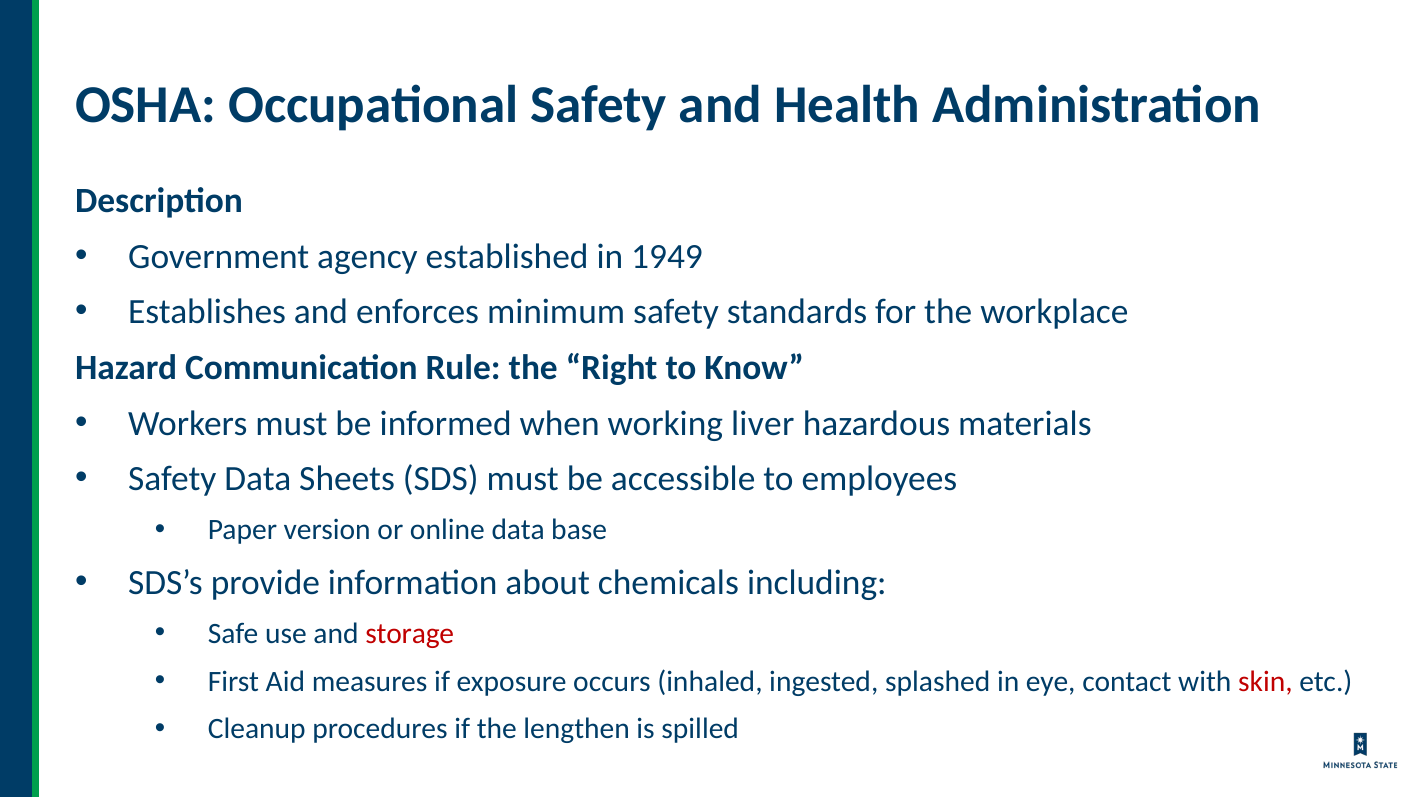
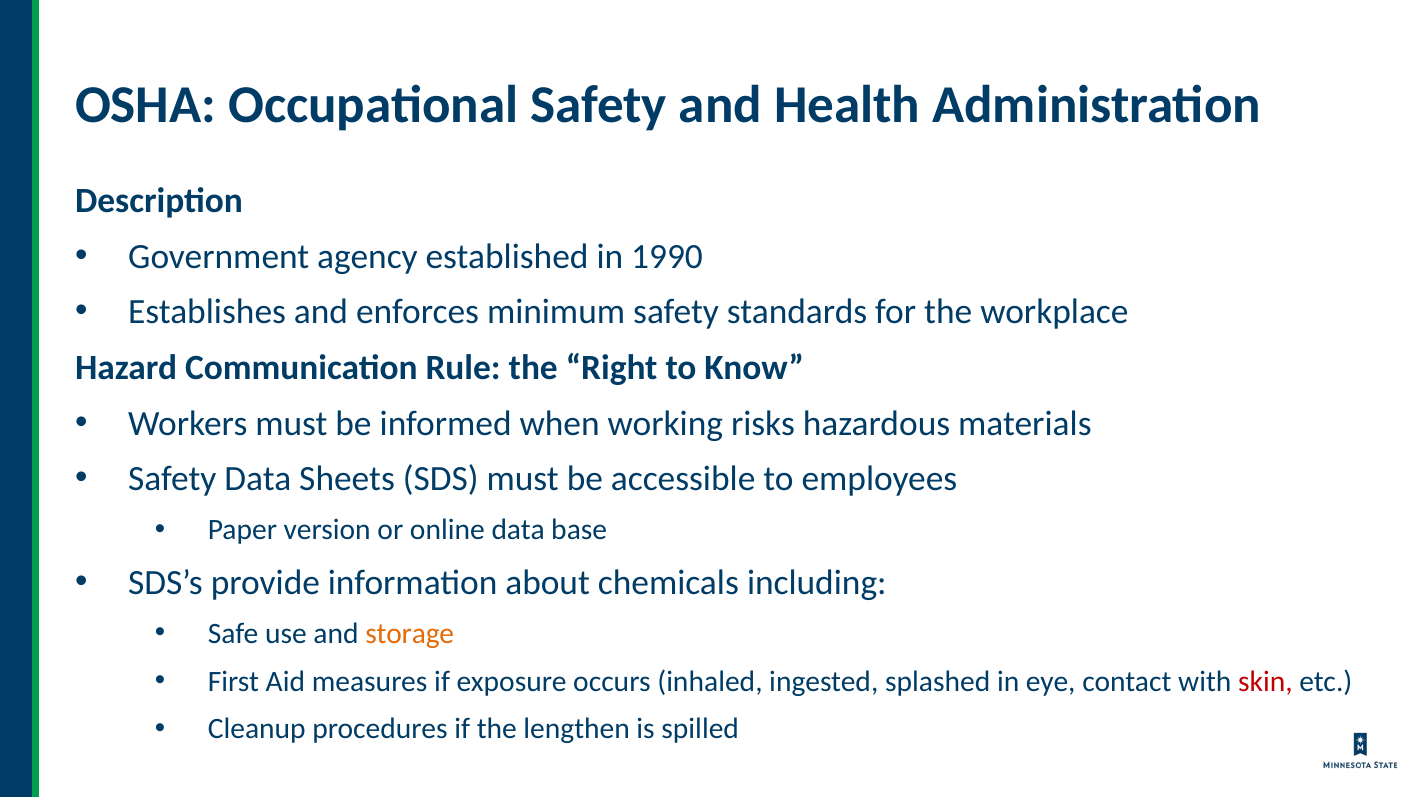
1949: 1949 -> 1990 (667, 256)
liver: liver -> risks (763, 423)
storage colour: red -> orange (410, 633)
